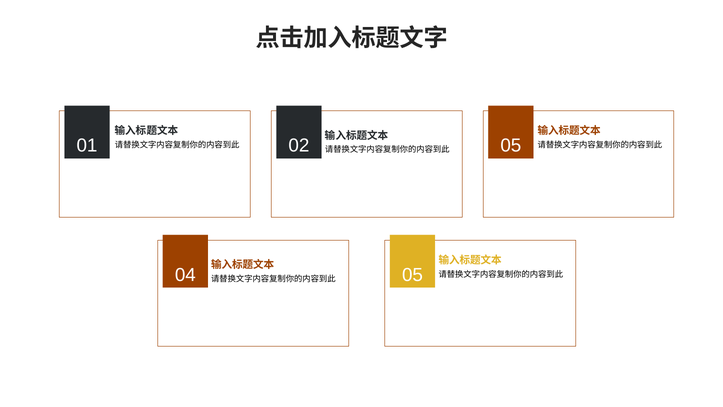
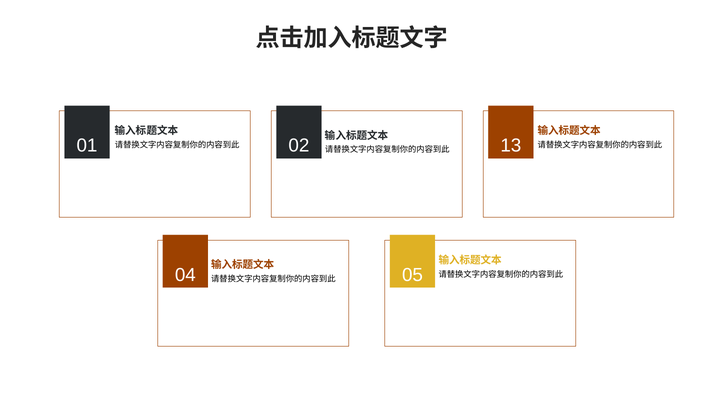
05: 05 -> 13 (511, 146)
